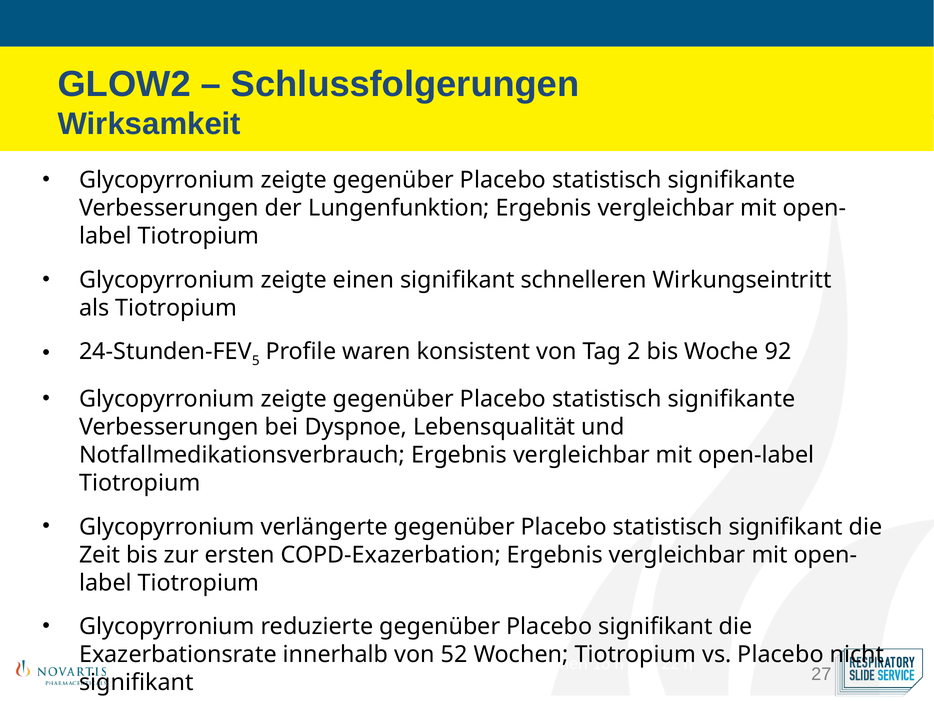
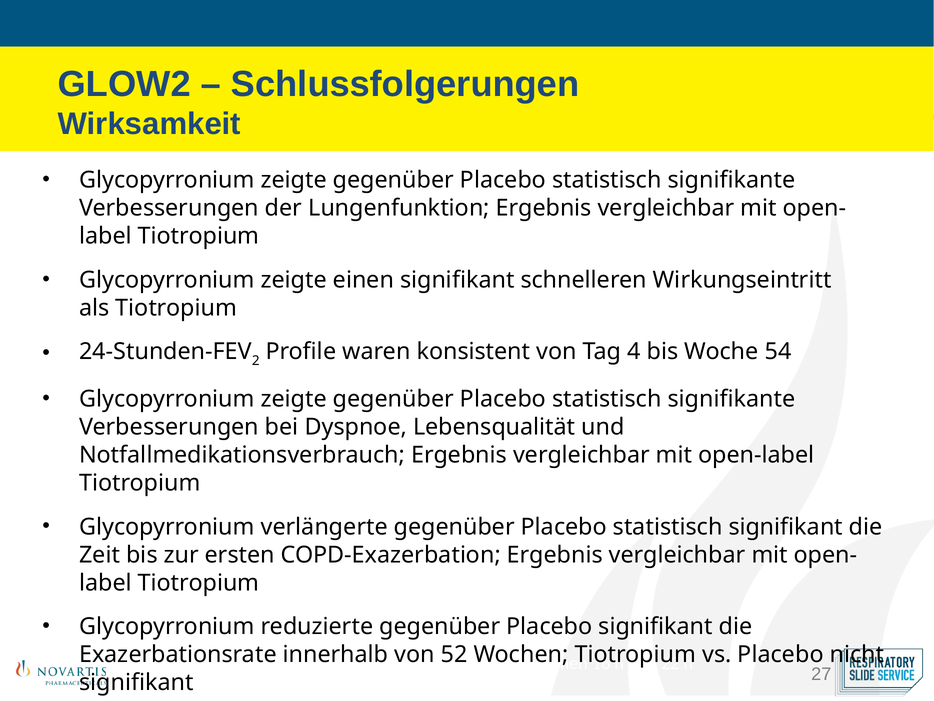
5: 5 -> 2 (256, 360)
2: 2 -> 4 (634, 351)
92: 92 -> 54 (778, 351)
